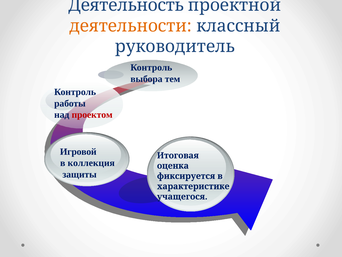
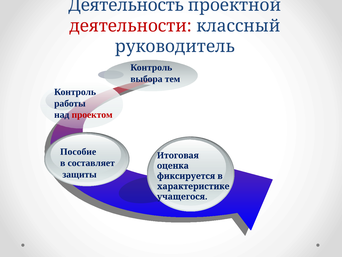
деятельности colour: orange -> red (131, 26)
Игровой: Игровой -> Пособие (78, 151)
коллекция: коллекция -> составляет (91, 163)
